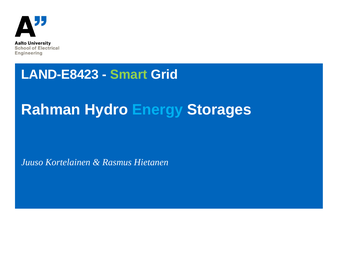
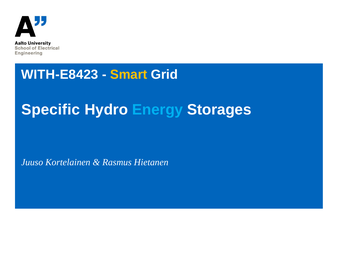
LAND-E8423: LAND-E8423 -> WITH-E8423 (60, 74)
Smart colour: light green -> yellow (129, 74)
Rahman: Rahman -> Specific (51, 109)
